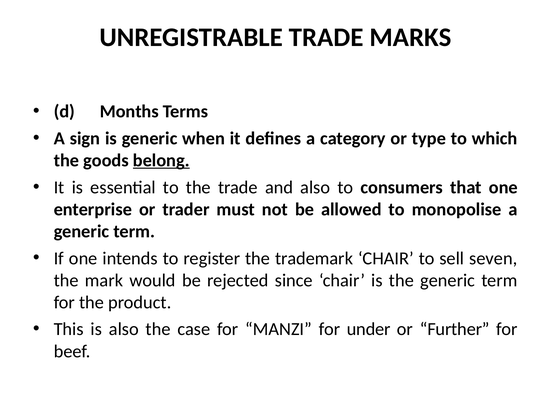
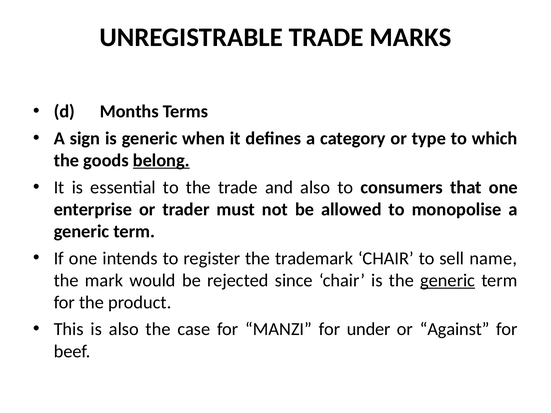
seven: seven -> name (493, 258)
generic underline: none -> present (448, 280)
Further: Further -> Against (455, 329)
